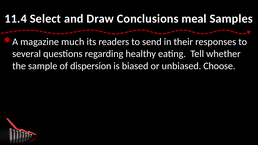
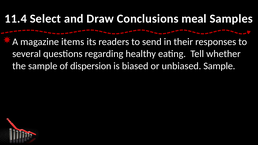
much: much -> items (73, 42)
unbiased Choose: Choose -> Sample (219, 66)
